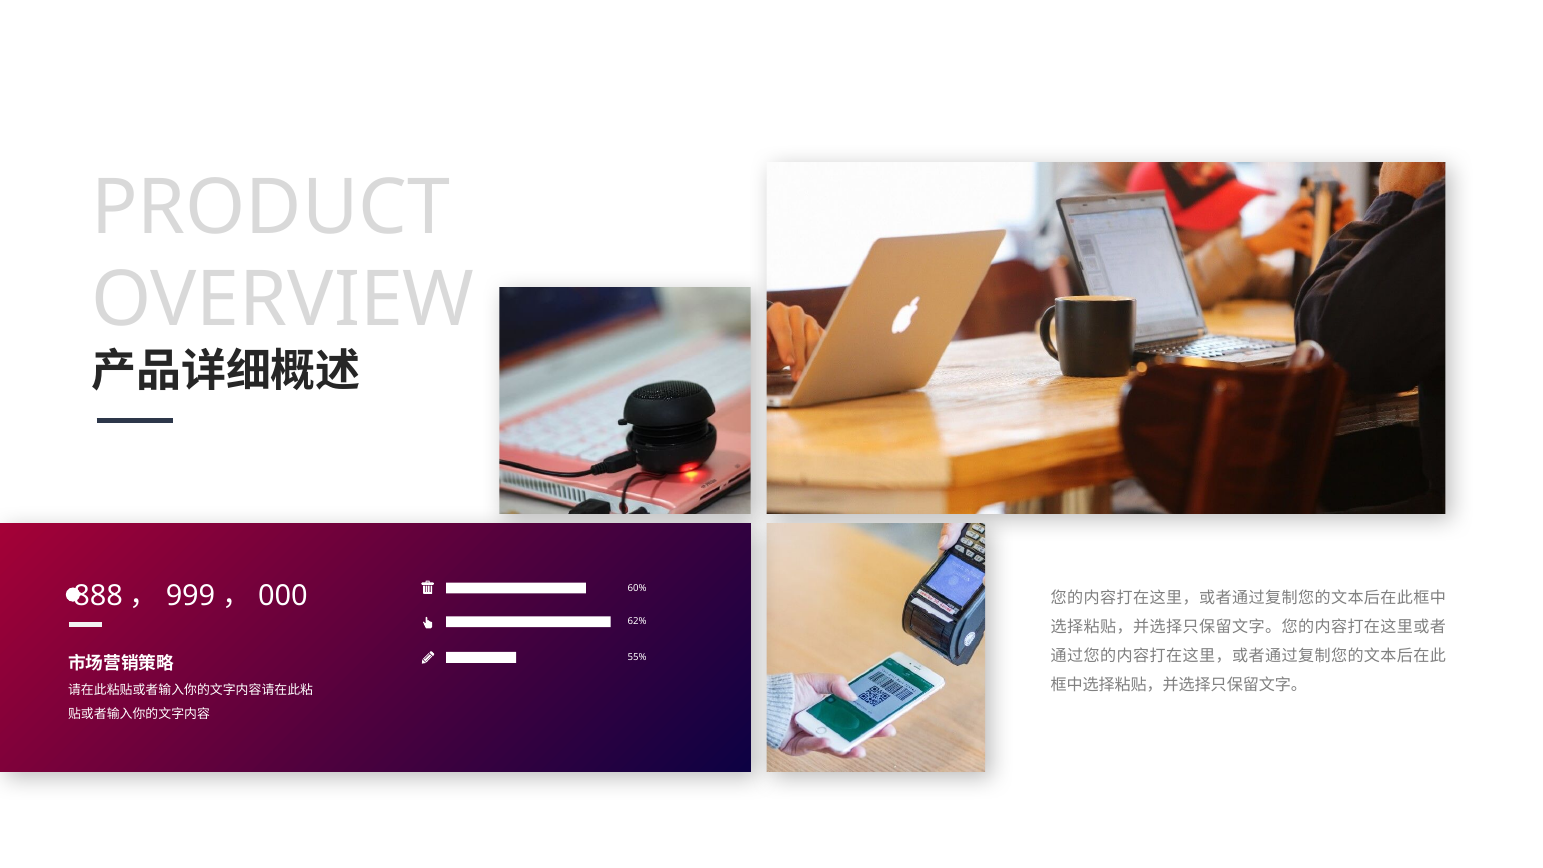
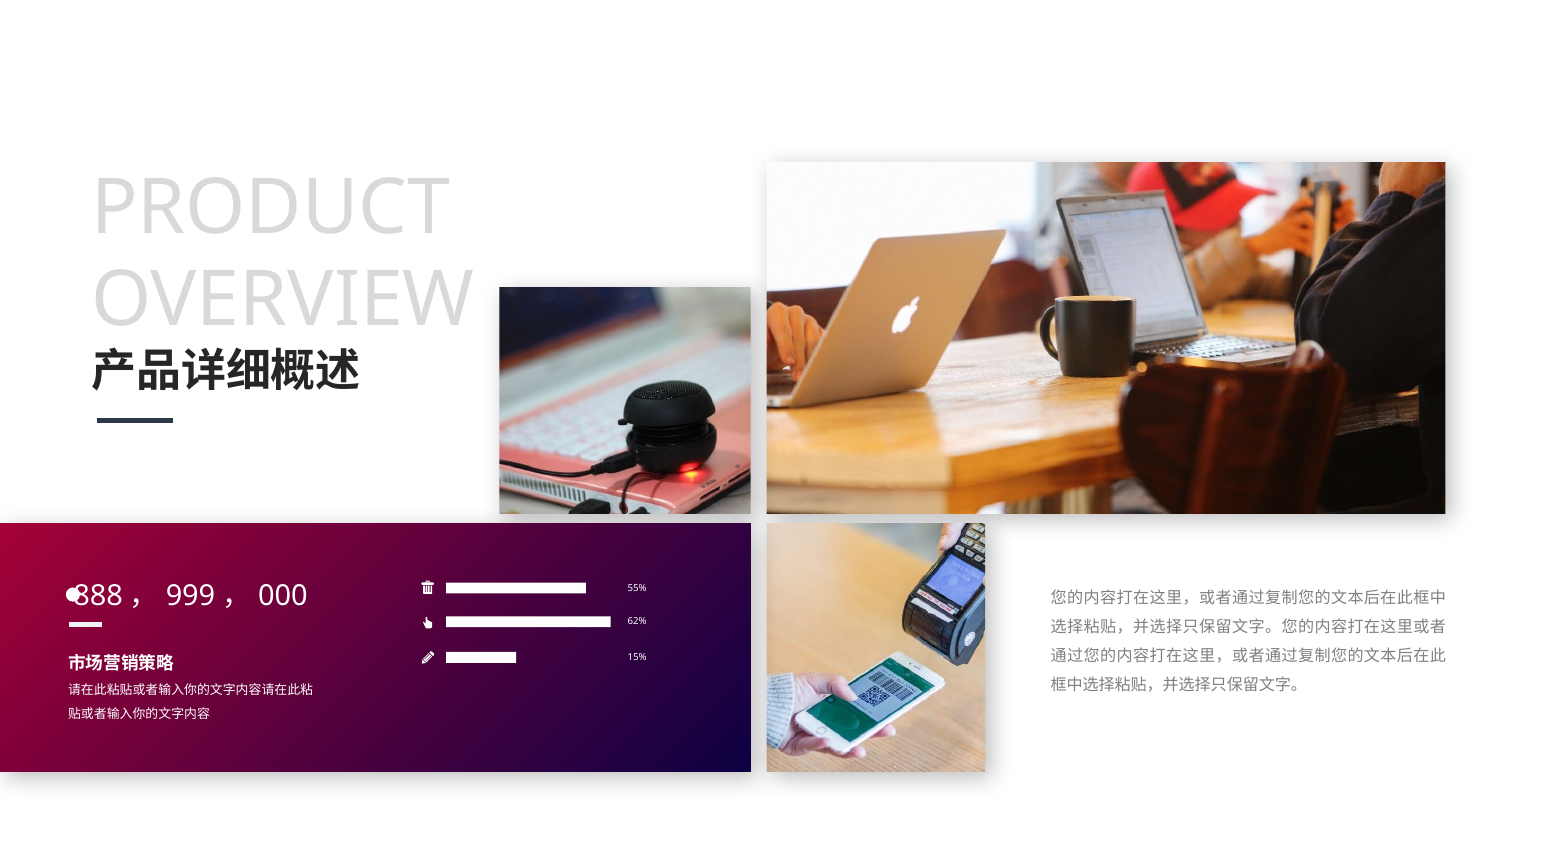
60%: 60% -> 55% (637, 588)
55%: 55% -> 15% (637, 657)
